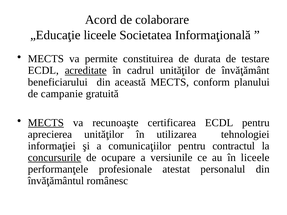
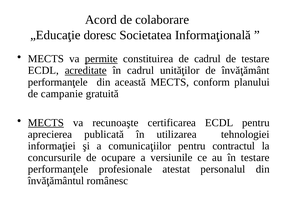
„Educaţie liceele: liceele -> doresc (100, 35)
permite underline: none -> present (101, 59)
de durata: durata -> cadrul (207, 59)
beneficiarului: beneficiarului -> performanţele (58, 82)
aprecierea unităţilor: unităţilor -> publicată (104, 134)
concursurile underline: present -> none (55, 158)
în liceele: liceele -> testare (255, 158)
